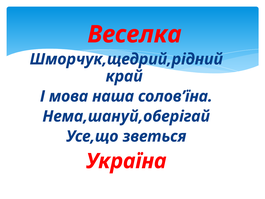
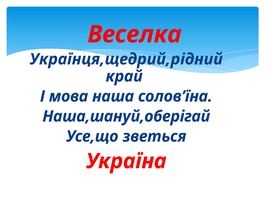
Шморчук,щедрий,рідний: Шморчук,щедрий,рідний -> Українця,щедрий,рідний (126, 59)
Нема,шануй,оберігай: Нема,шануй,оберігай -> Наша,шануй,оберігай (126, 116)
